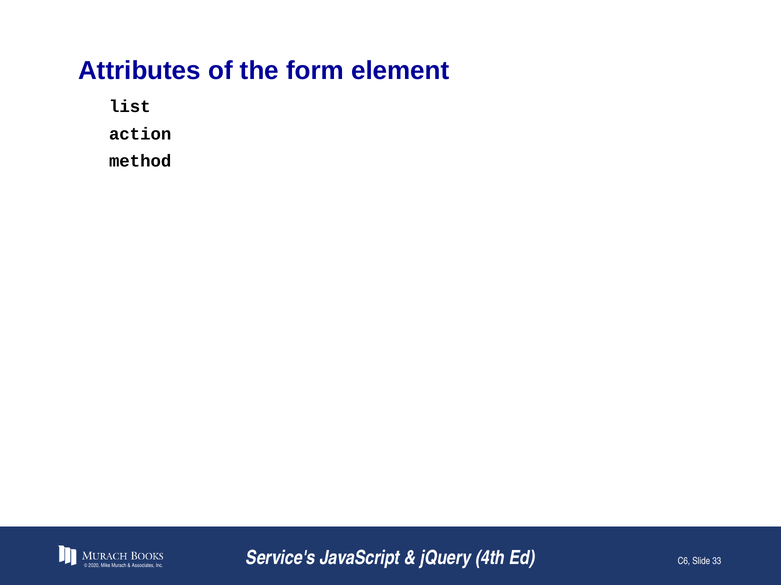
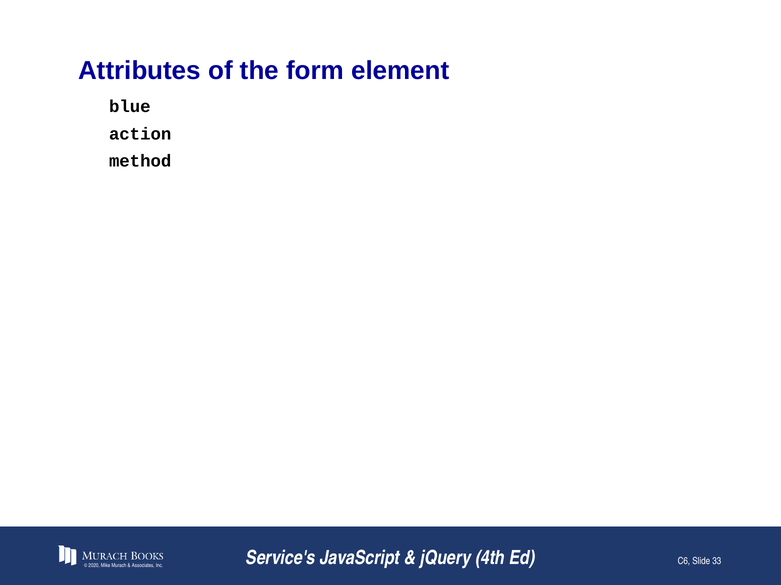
list: list -> blue (130, 107)
